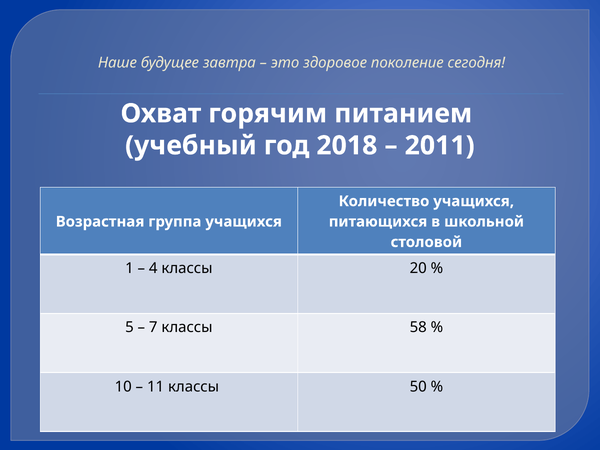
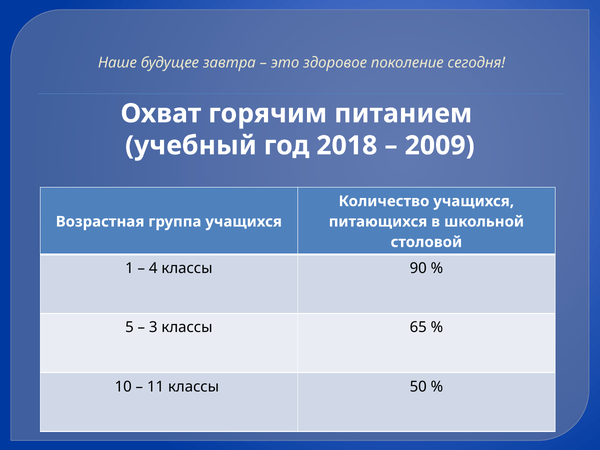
2011: 2011 -> 2009 (440, 146)
20: 20 -> 90 (418, 268)
7: 7 -> 3 (153, 328)
58: 58 -> 65 (418, 328)
